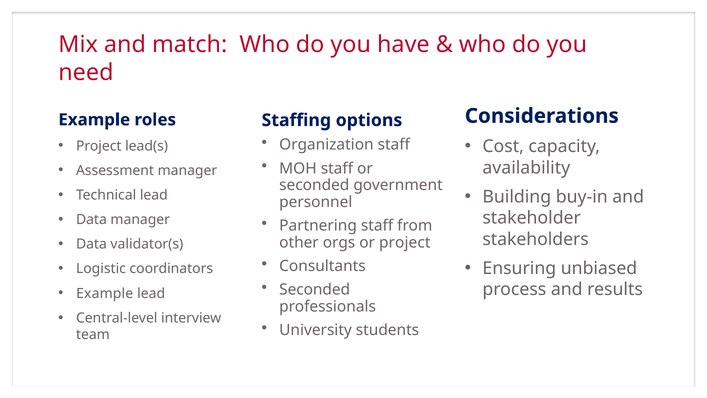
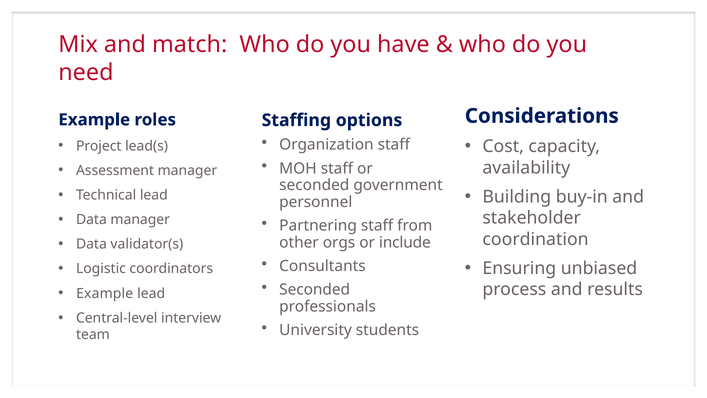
stakeholders: stakeholders -> coordination (536, 239)
or project: project -> include (405, 242)
